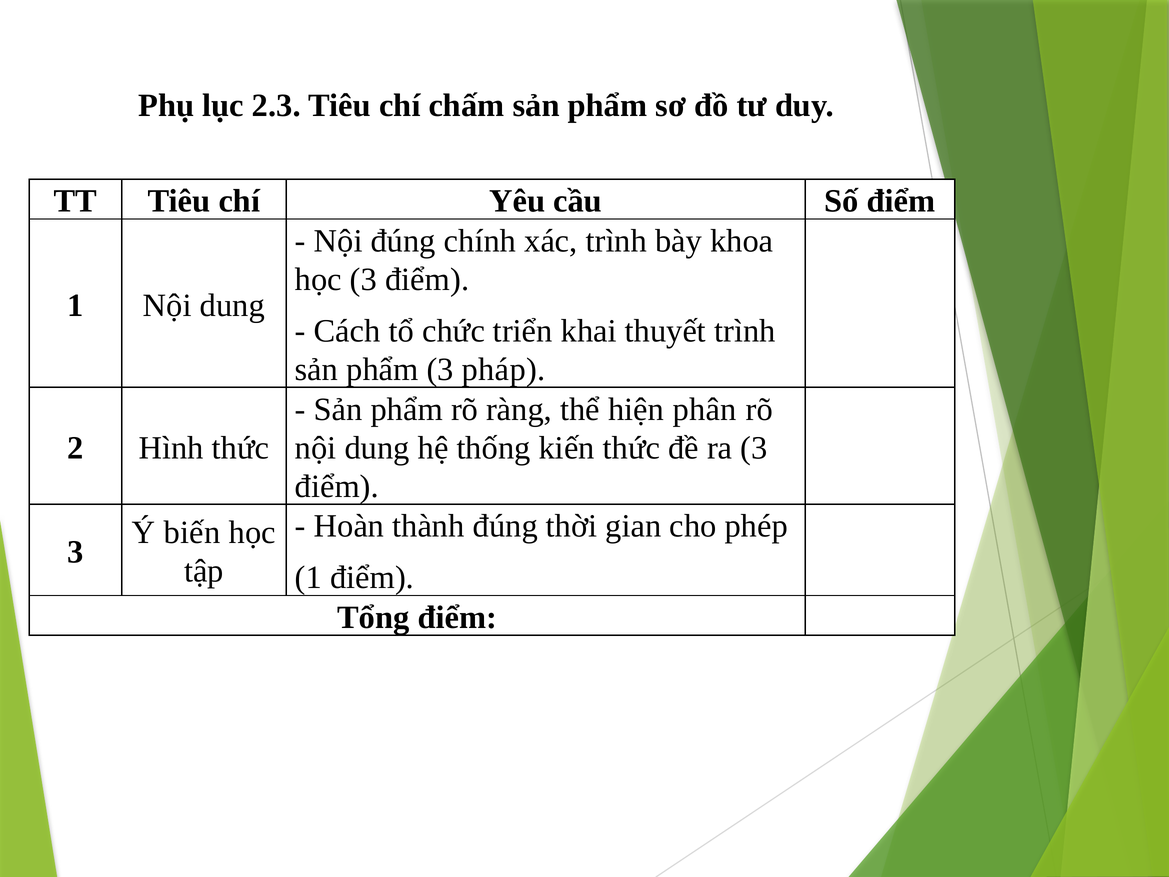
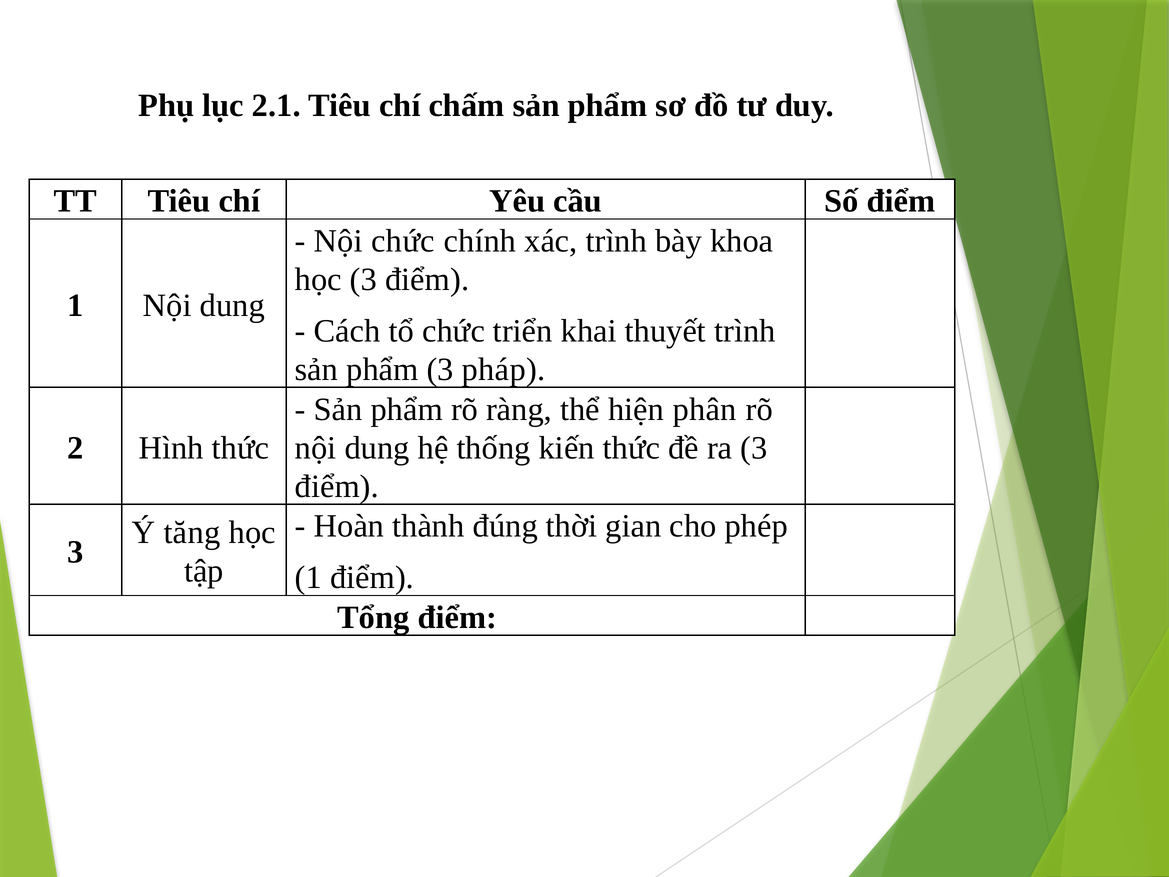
2.3: 2.3 -> 2.1 (276, 106)
Nội đúng: đúng -> chức (403, 241)
biến: biến -> tăng (192, 533)
